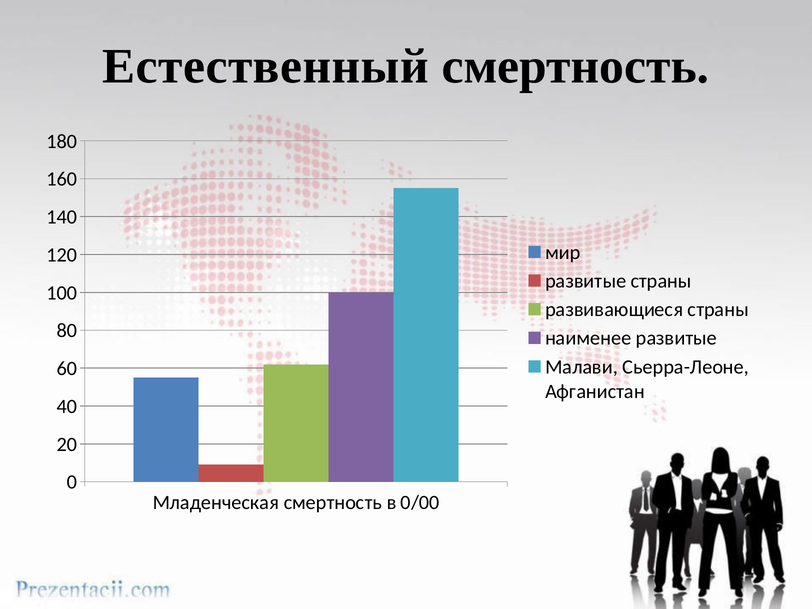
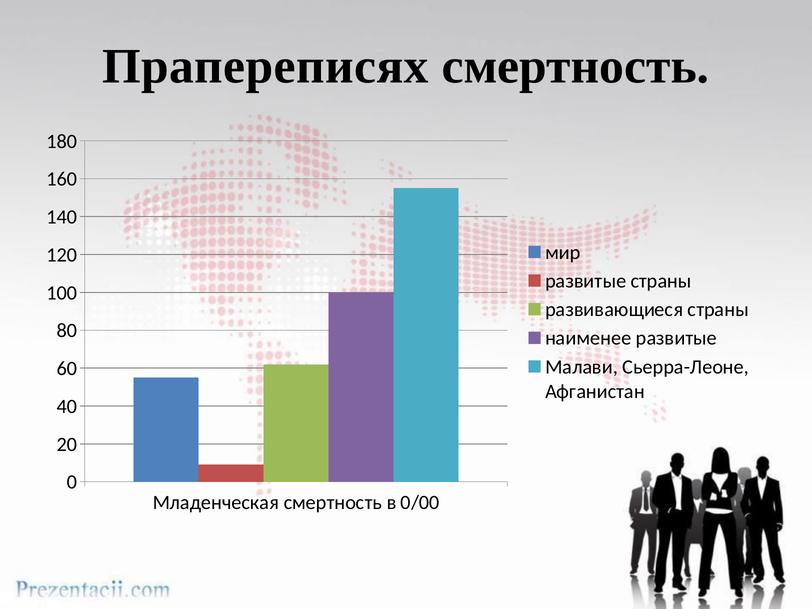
Естественный: Естественный -> Прапереписях (265, 66)
